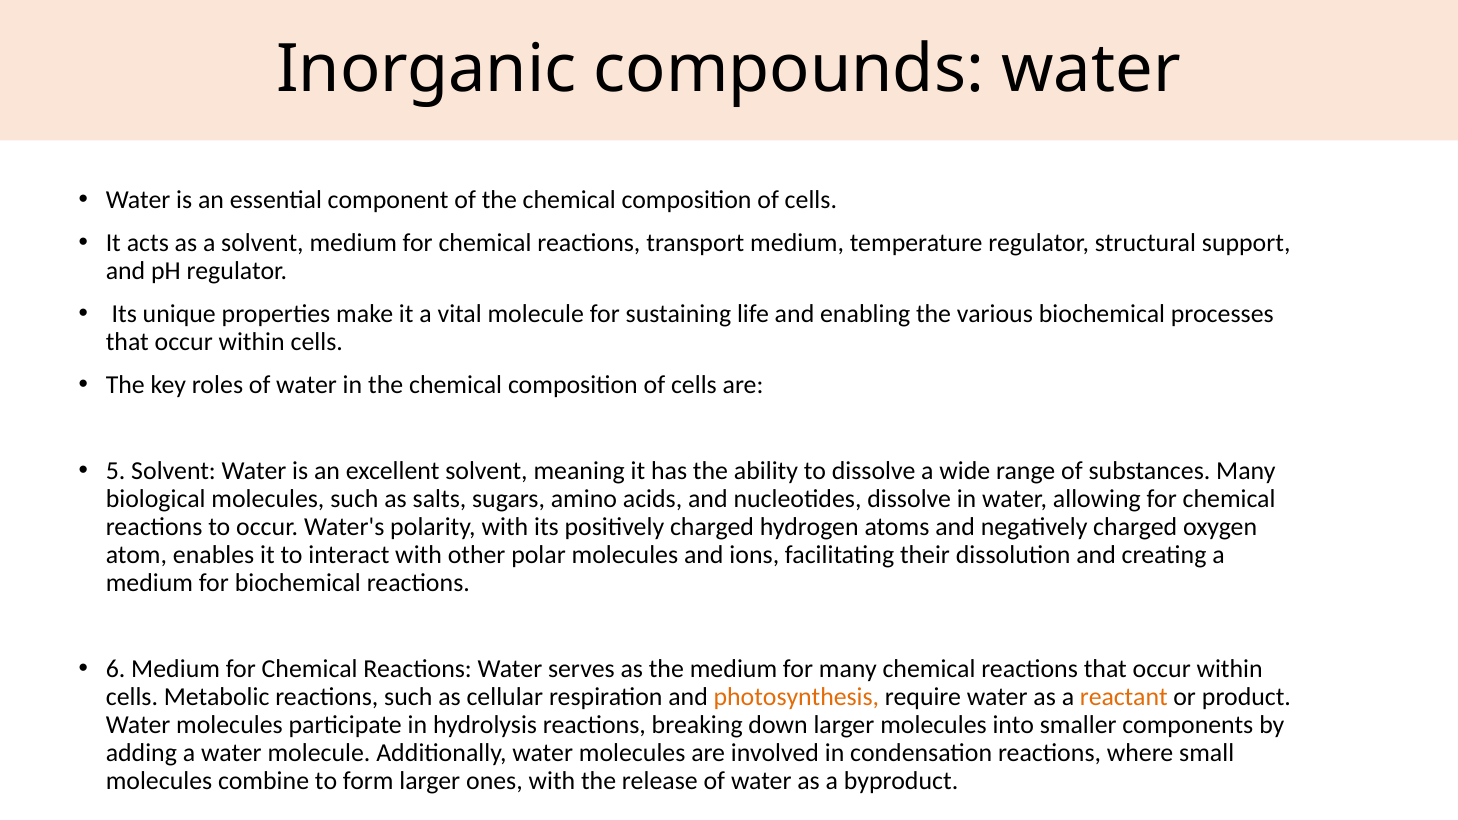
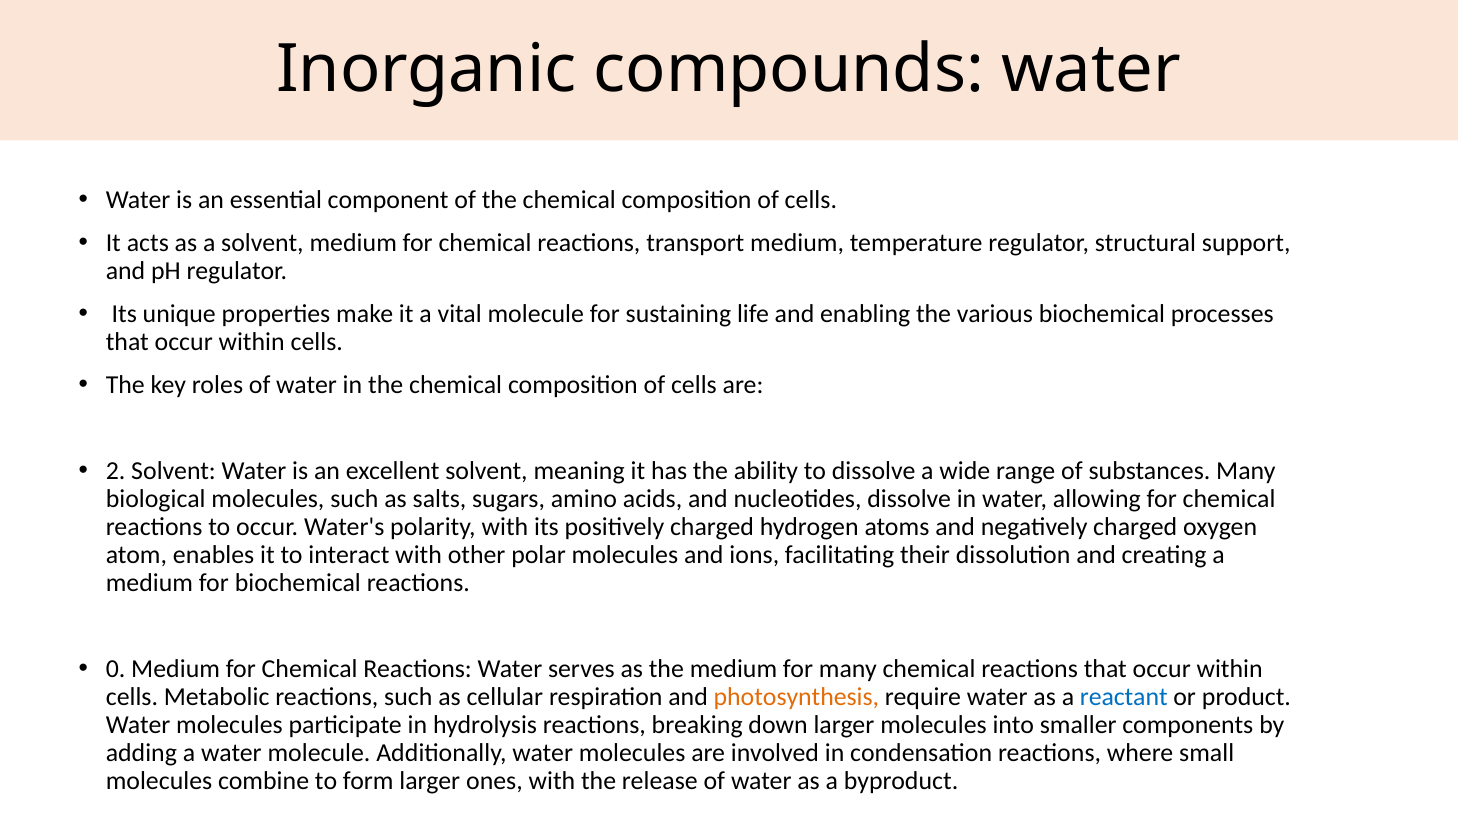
5: 5 -> 2 (116, 471)
6: 6 -> 0 (116, 669)
reactant colour: orange -> blue (1124, 697)
